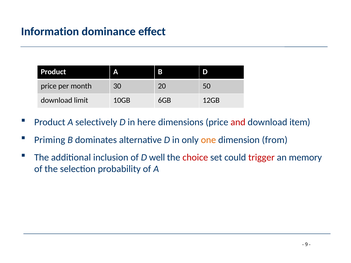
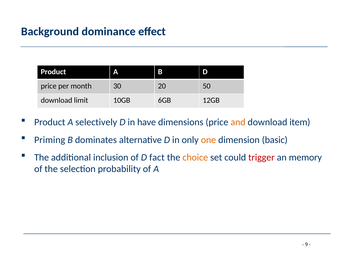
Information: Information -> Background (50, 32)
here: here -> have (147, 122)
and colour: red -> orange (238, 122)
from: from -> basic (275, 140)
well: well -> fact (157, 157)
choice colour: red -> orange (195, 157)
